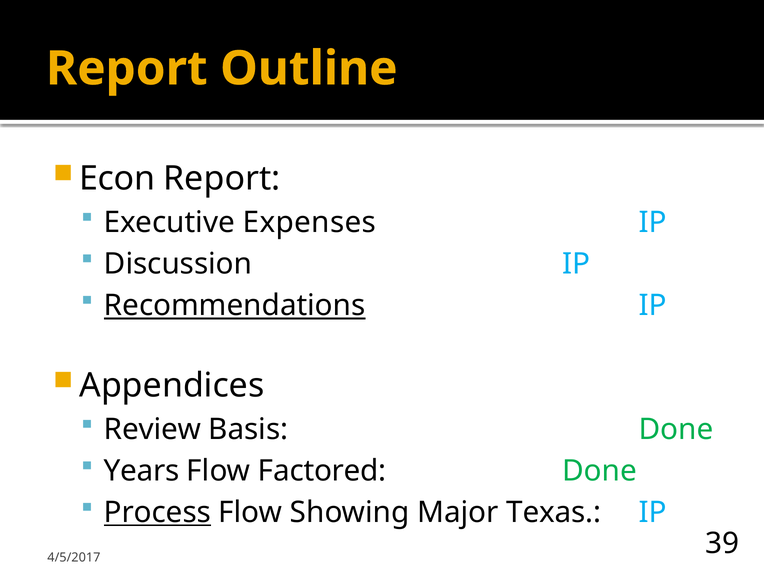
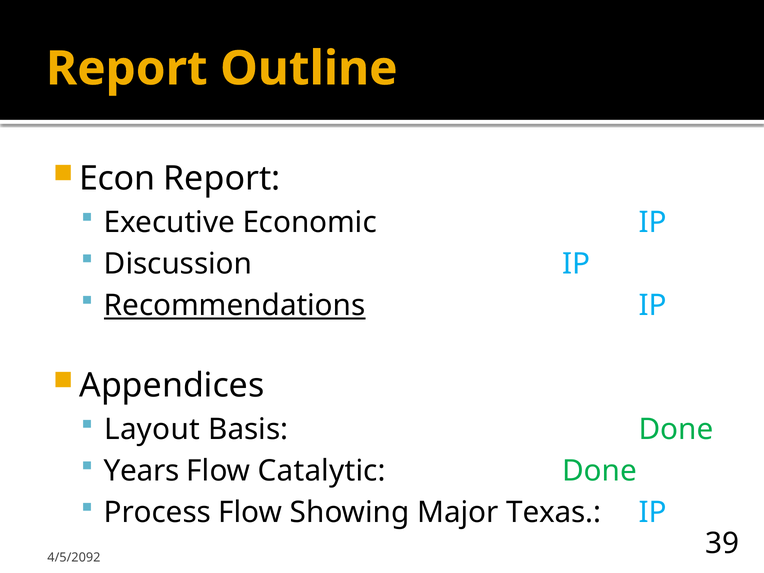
Expenses: Expenses -> Economic (310, 223)
Review: Review -> Layout (152, 429)
Factored: Factored -> Catalytic (322, 471)
Process underline: present -> none (157, 513)
4/5/2017: 4/5/2017 -> 4/5/2092 (74, 557)
